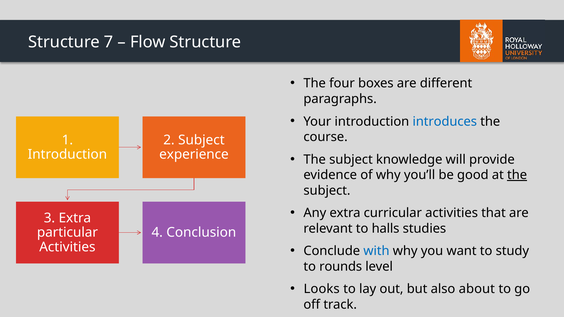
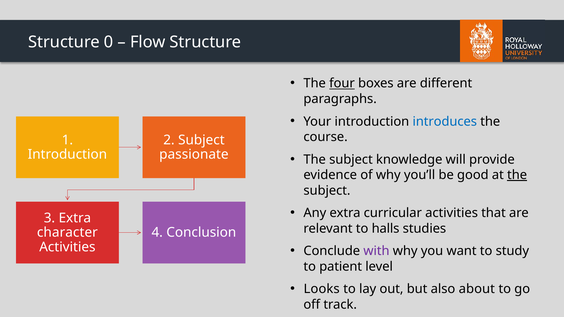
7: 7 -> 0 (109, 42)
four underline: none -> present (342, 83)
experience: experience -> passionate (194, 155)
particular: particular -> character (67, 233)
with colour: blue -> purple (376, 251)
rounds: rounds -> patient (341, 267)
